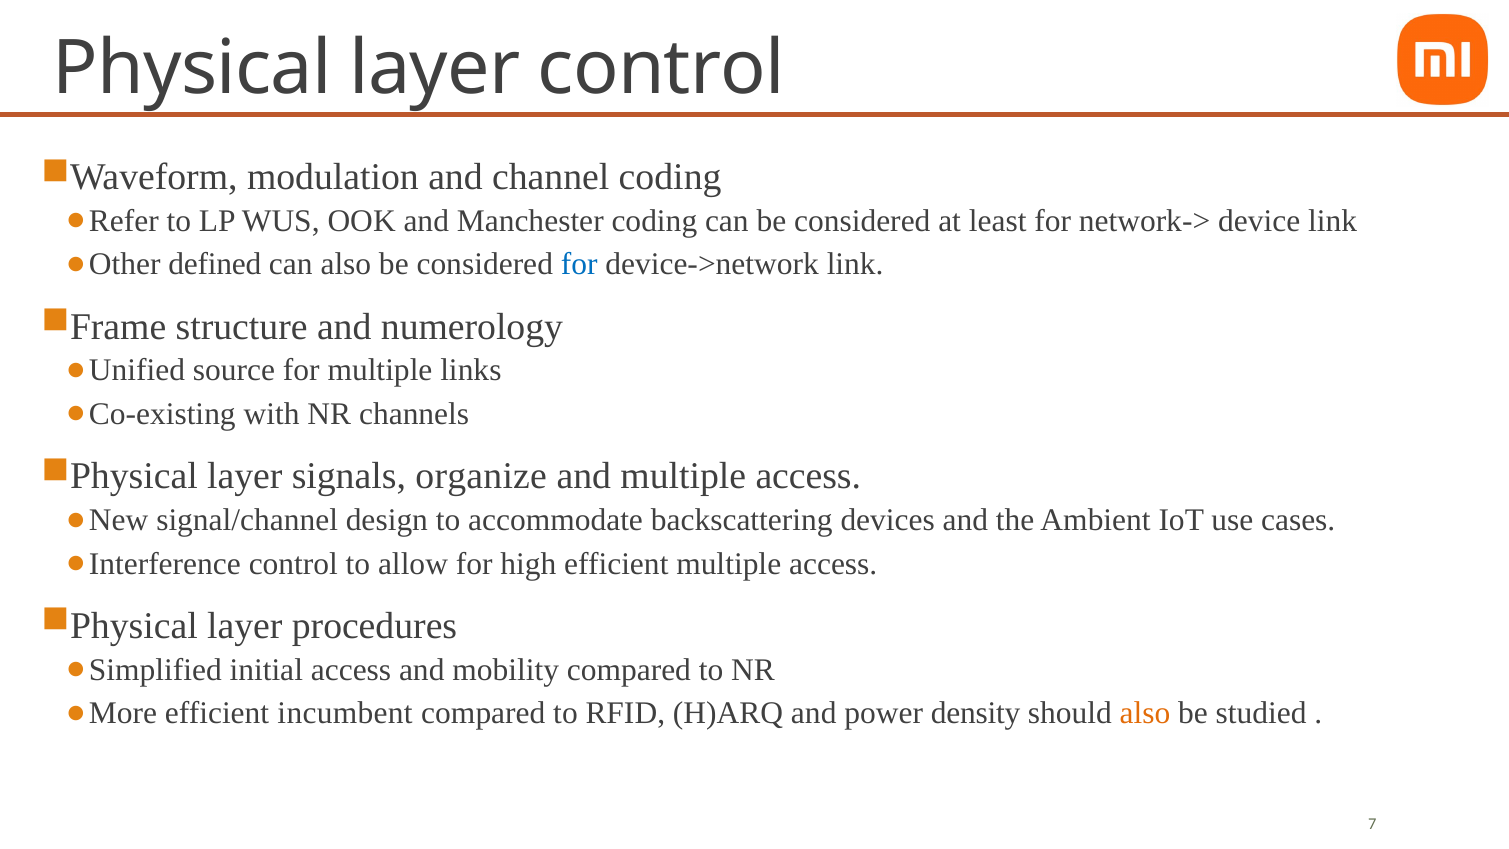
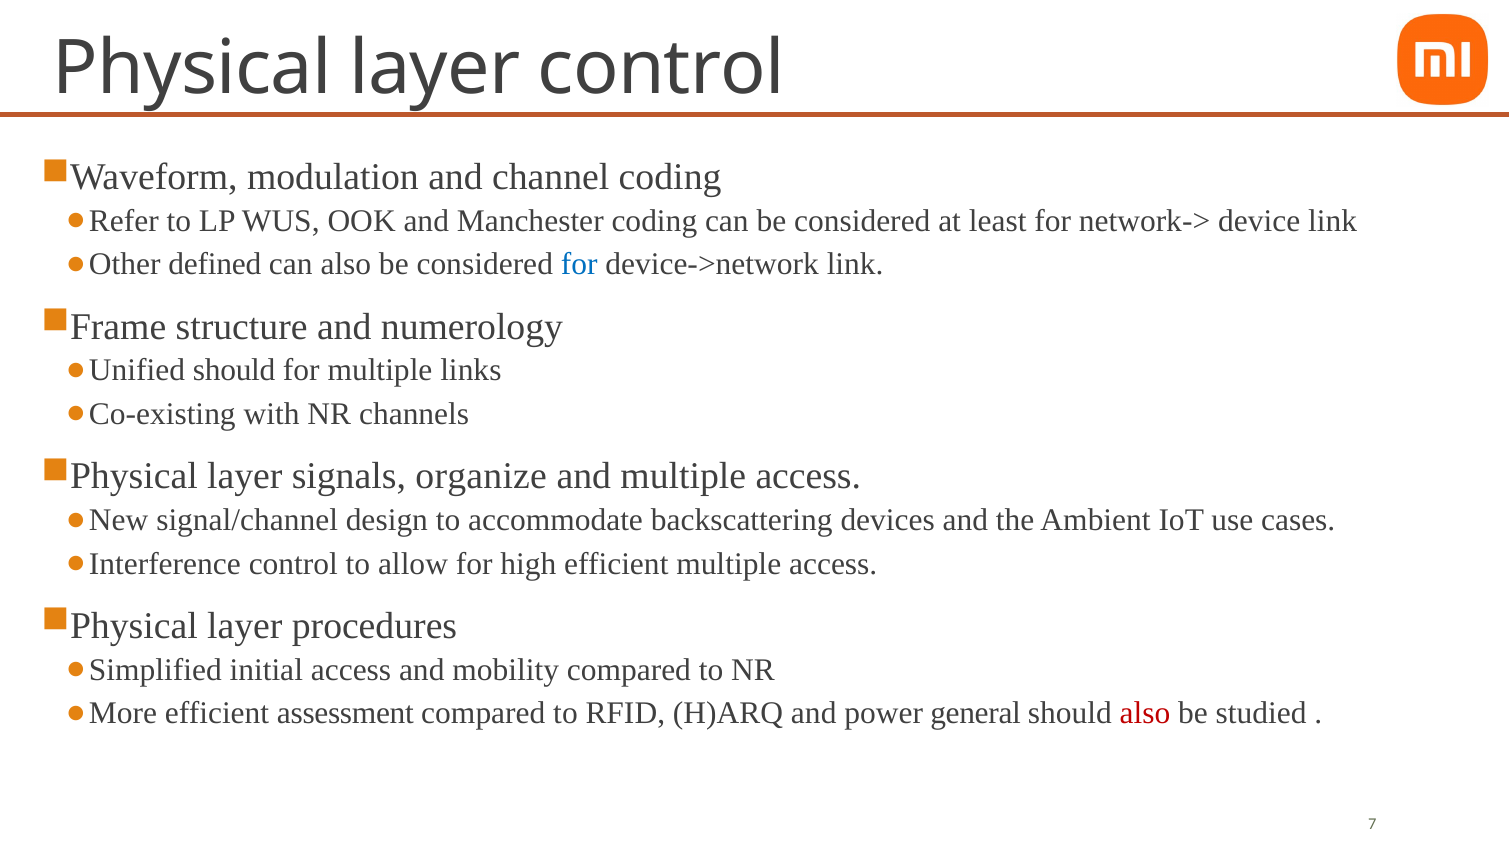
source: source -> should (234, 370)
incumbent: incumbent -> assessment (345, 713)
density: density -> general (976, 713)
also colour: orange -> red (1145, 713)
